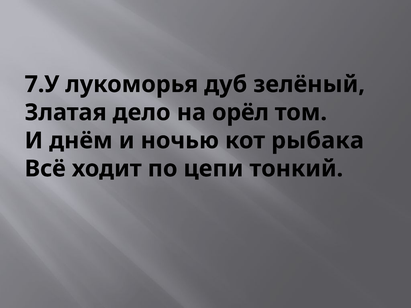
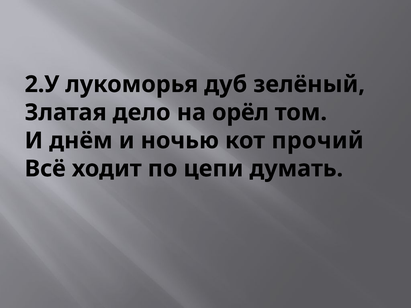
7.У: 7.У -> 2.У (42, 84)
рыбака: рыбака -> прочий (318, 141)
тонкий: тонкий -> думать (296, 169)
